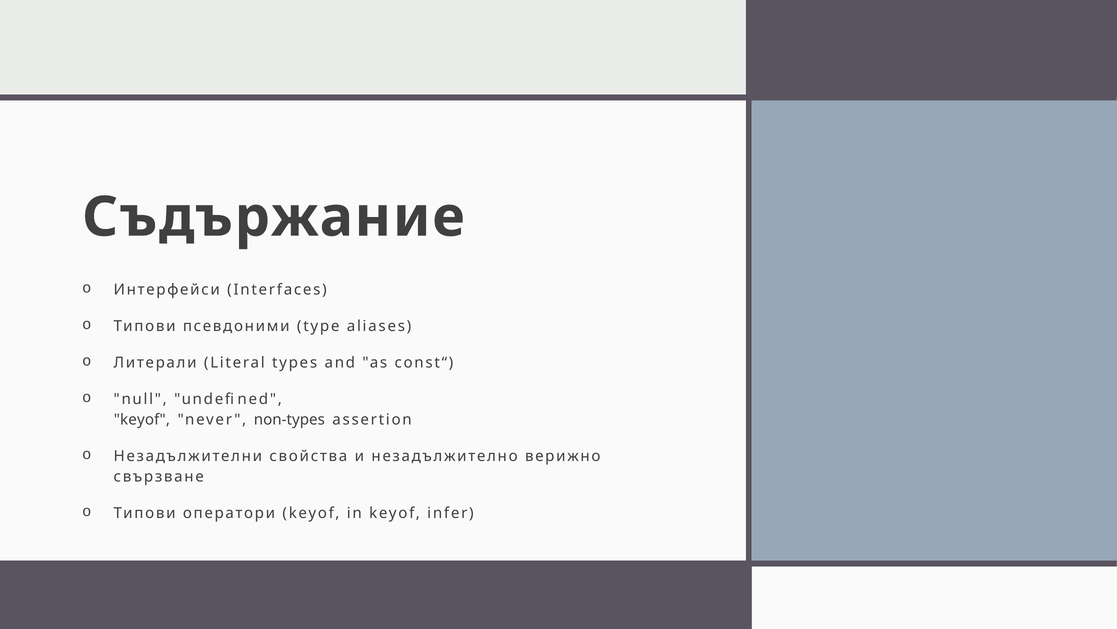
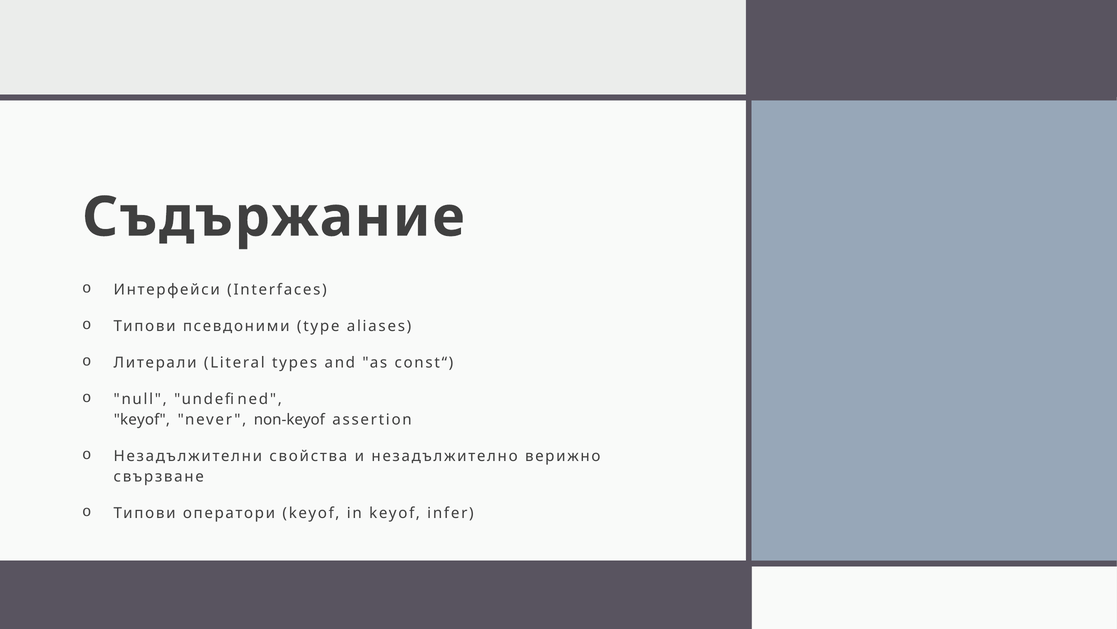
non-types: non-types -> non-keyof (289, 419)
